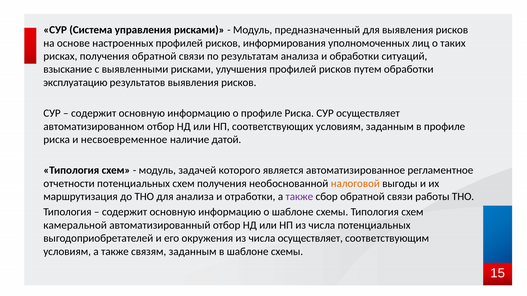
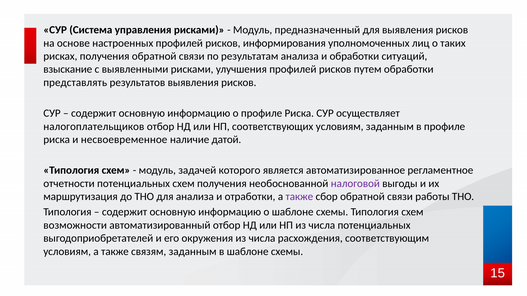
эксплуатацию: эксплуатацию -> представлять (75, 83)
автоматизированном: автоматизированном -> налогоплательщиков (94, 127)
налоговой colour: orange -> purple (355, 184)
камеральной: камеральной -> возможности (75, 225)
числа осуществляет: осуществляет -> расхождения (310, 239)
